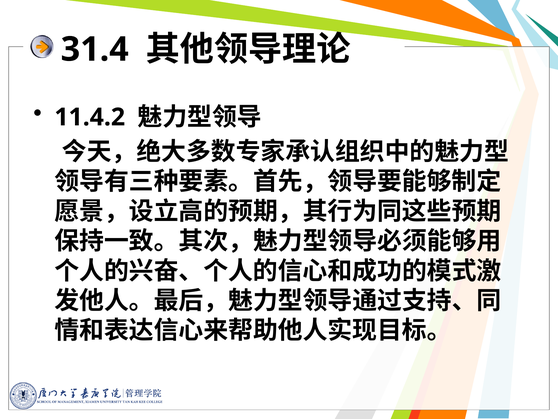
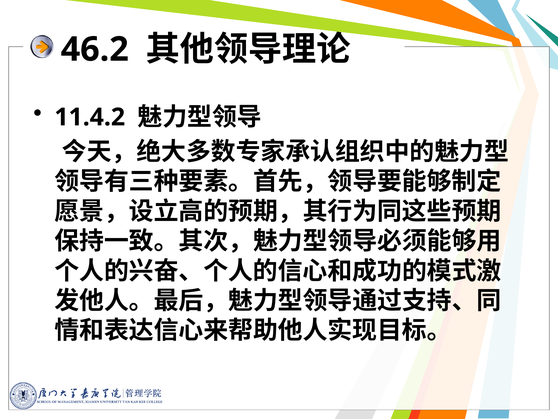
31.4: 31.4 -> 46.2 (95, 49)
